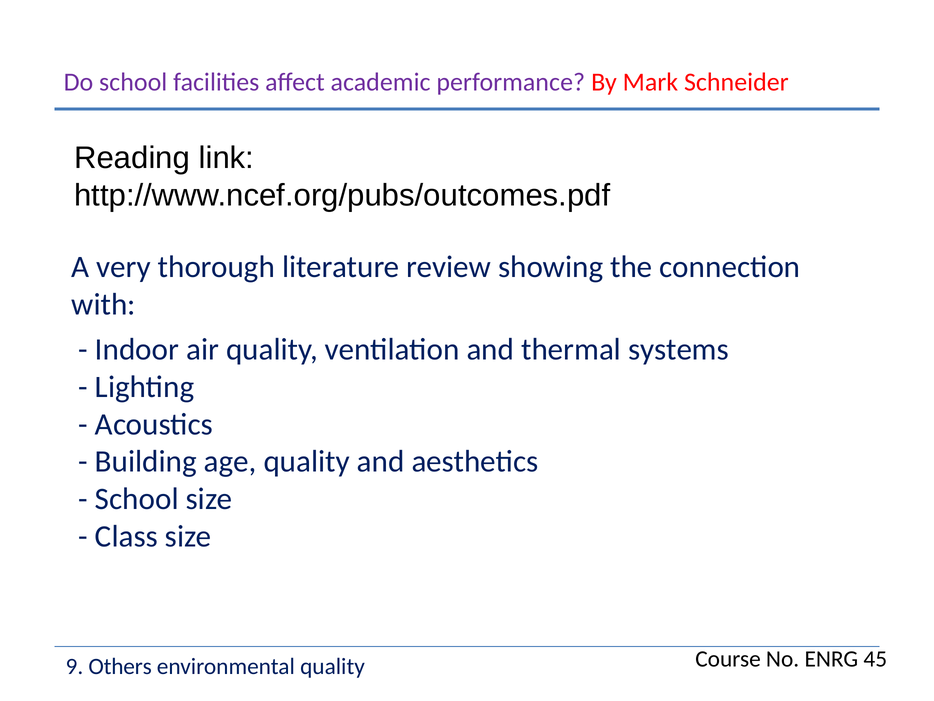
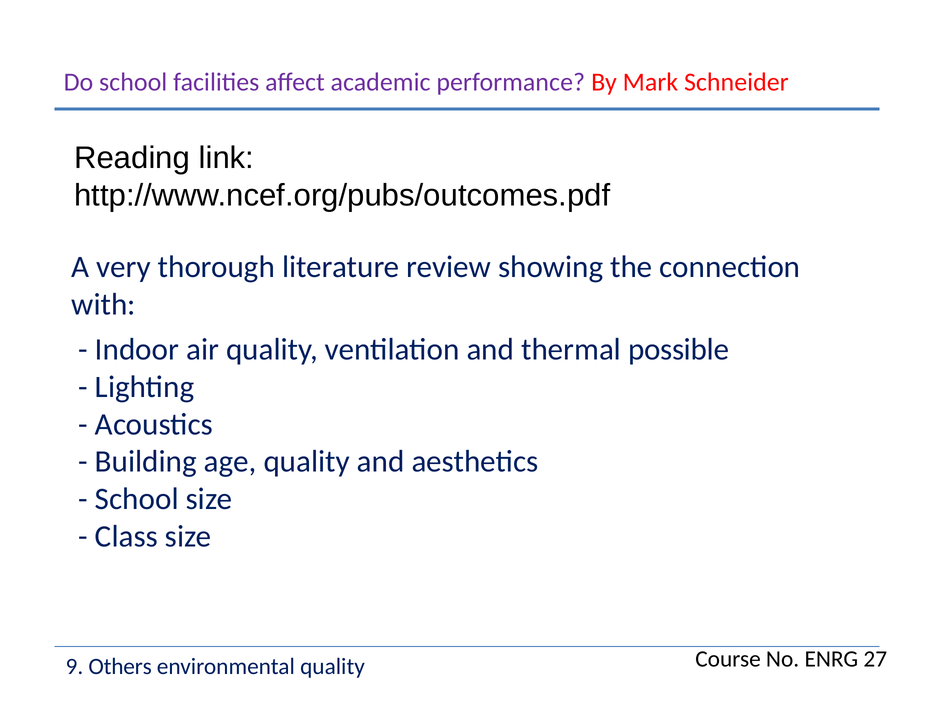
systems: systems -> possible (679, 349)
45: 45 -> 27 (875, 658)
